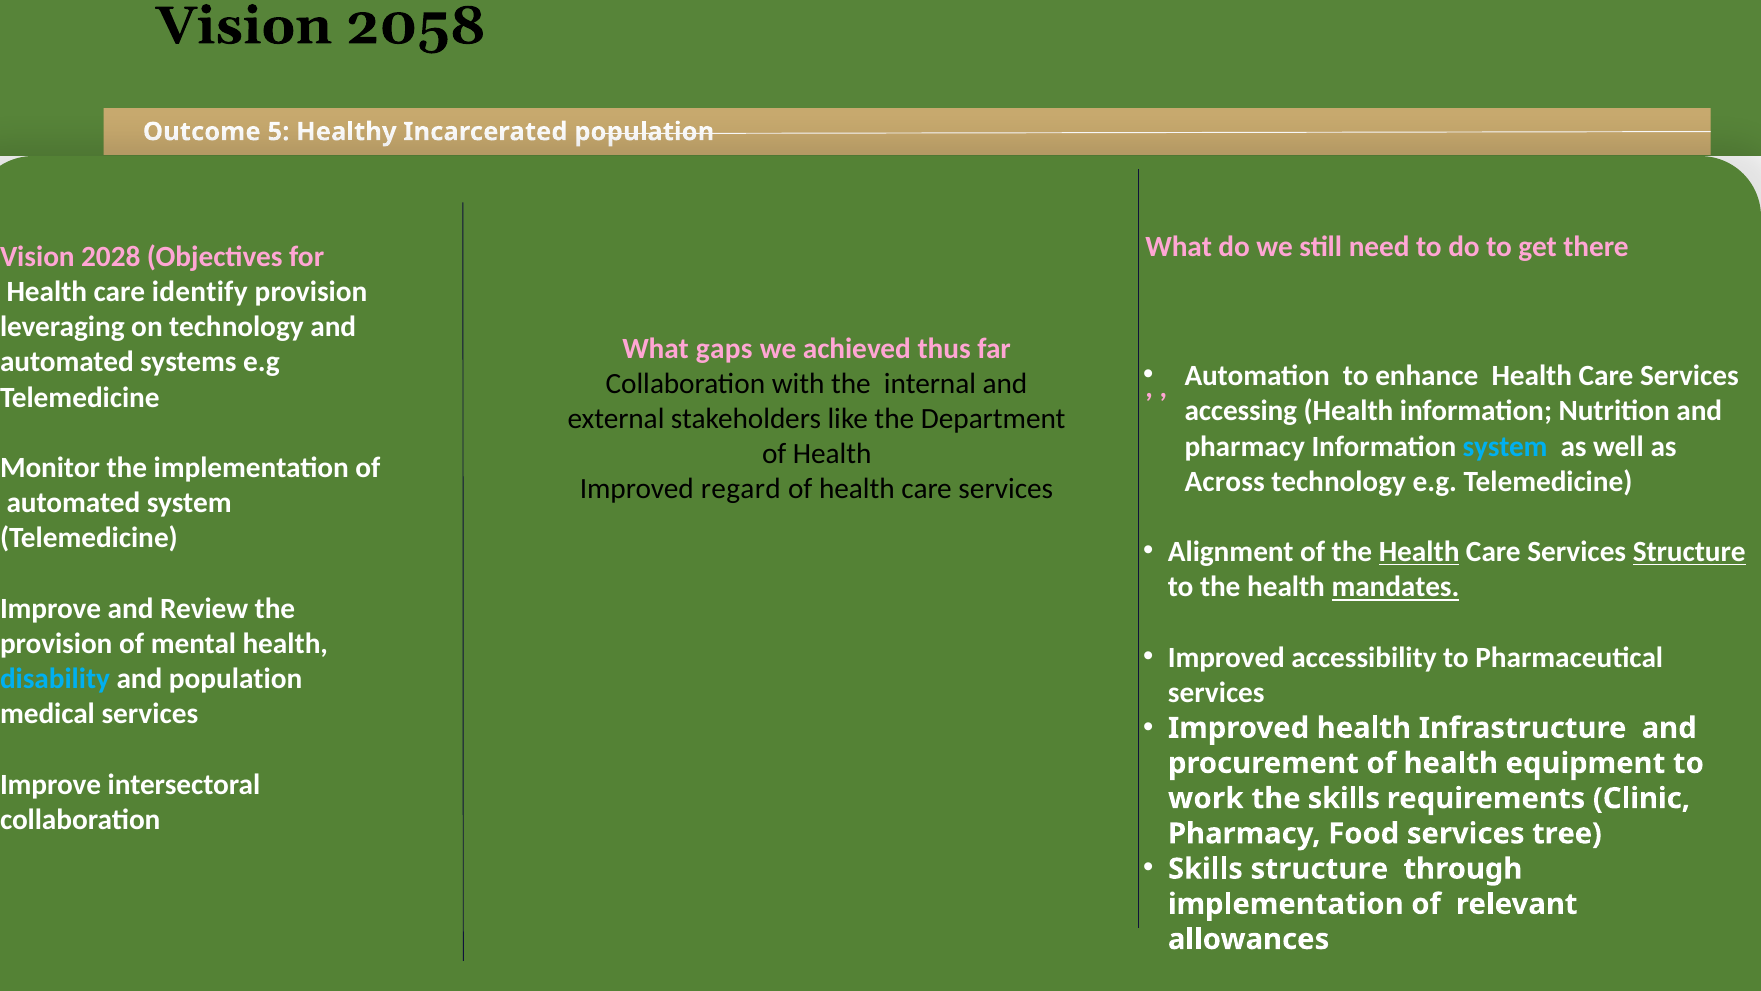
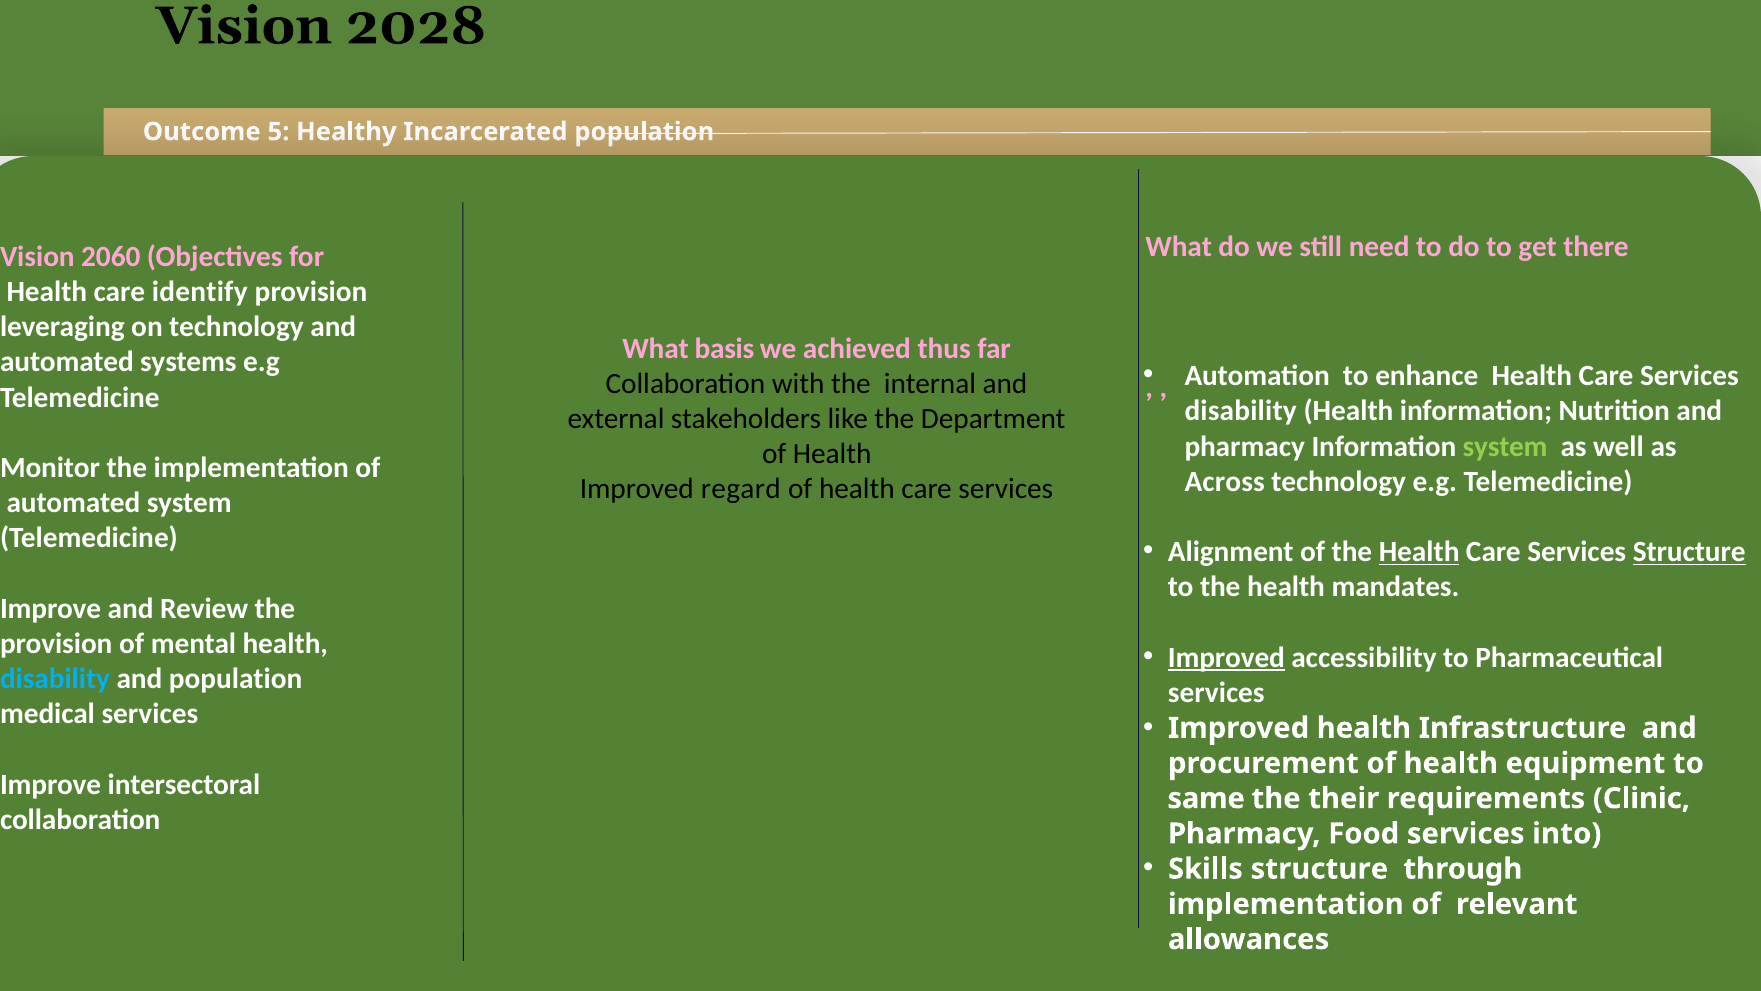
2058: 2058 -> 2028 (416, 26)
2028: 2028 -> 2060 (111, 256)
gaps: gaps -> basis (724, 348)
accessing: accessing -> disability (1241, 411)
system colour: light blue -> light green (1505, 446)
mandates underline: present -> none (1396, 587)
Improved underline: none -> present (1226, 657)
work: work -> same (1206, 798)
the skills: skills -> their (1344, 798)
tree: tree -> into (1567, 833)
